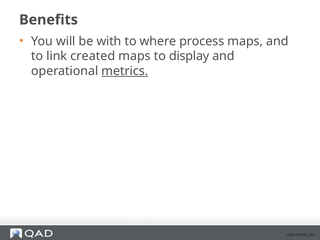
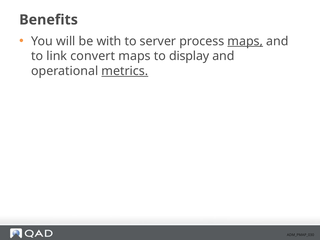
where: where -> server (158, 41)
maps underline: none -> present (245, 41)
created: created -> convert (93, 56)
